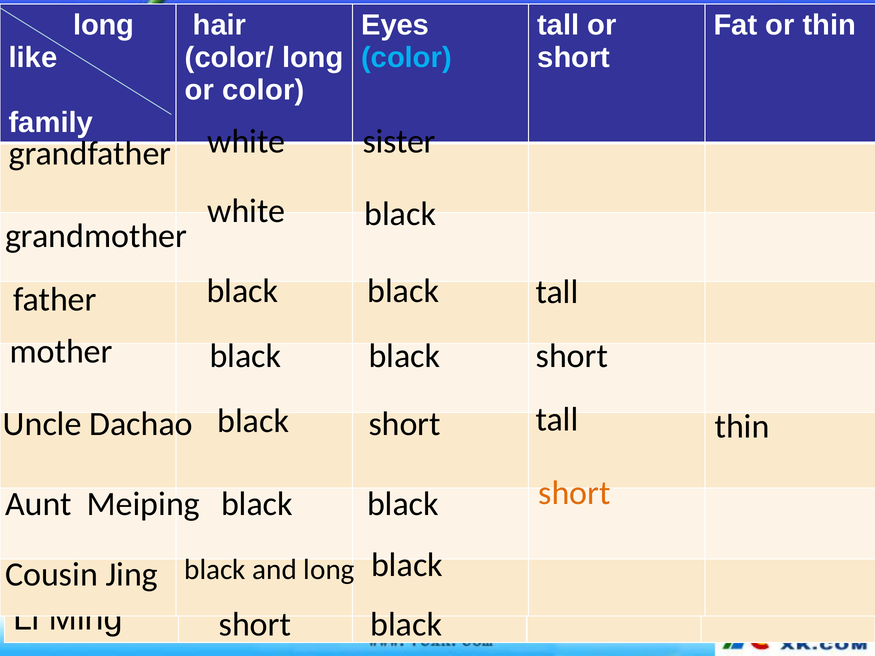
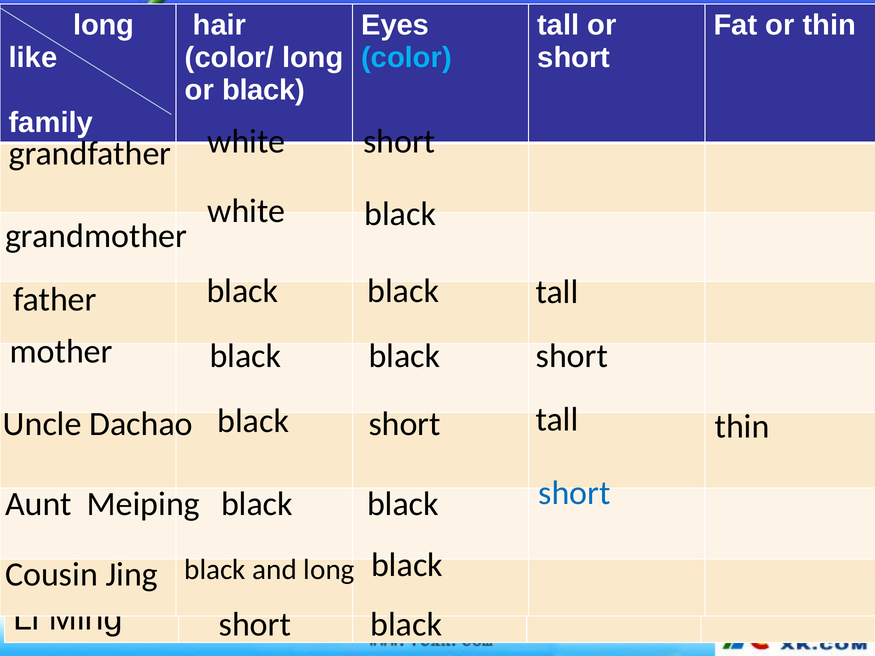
or color: color -> black (264, 90)
sister: sister -> short (399, 142)
short colour: orange -> blue (574, 493)
